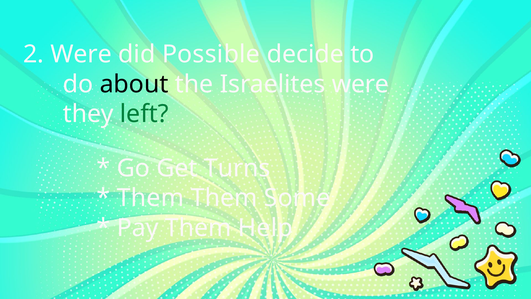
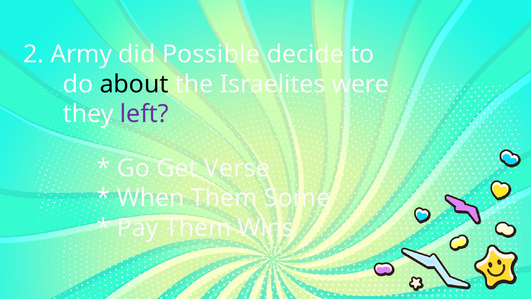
2 Were: Were -> Army (81, 54)
left colour: green -> purple (144, 114)
Turns: Turns -> Verse (237, 168)
Them: Them -> When (151, 198)
Help: Help -> Wins (266, 228)
